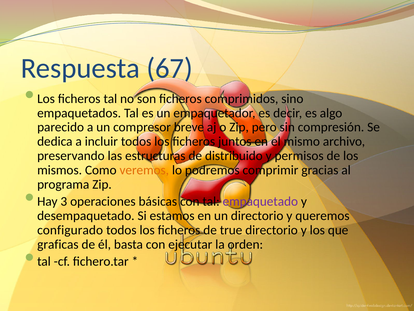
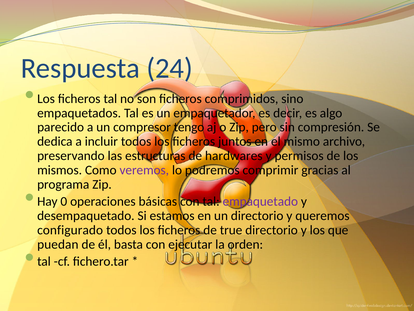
67: 67 -> 24 (170, 68)
breve: breve -> tengo (189, 127)
distribuido: distribuido -> hardwares (234, 156)
veremos colour: orange -> purple (144, 170)
3: 3 -> 0 (64, 201)
graficas: graficas -> puedan (58, 244)
